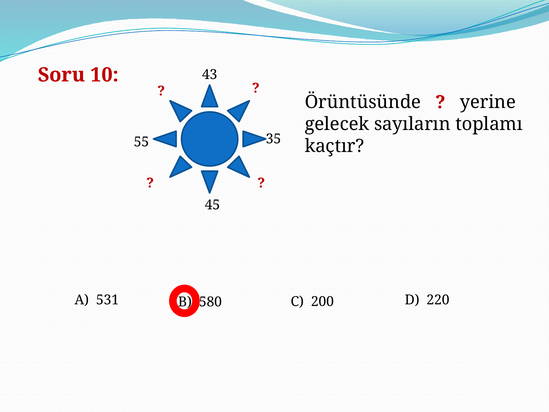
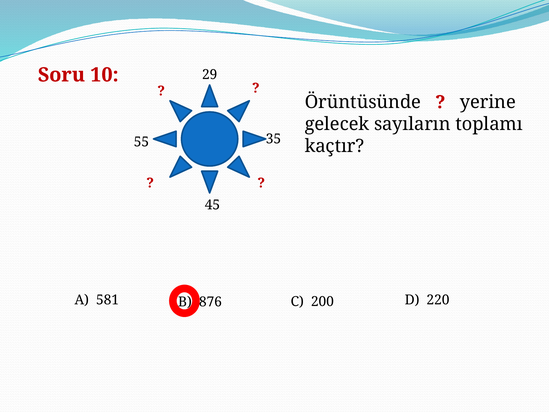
43: 43 -> 29 (210, 75)
531: 531 -> 581 (108, 300)
580: 580 -> 876 (210, 302)
